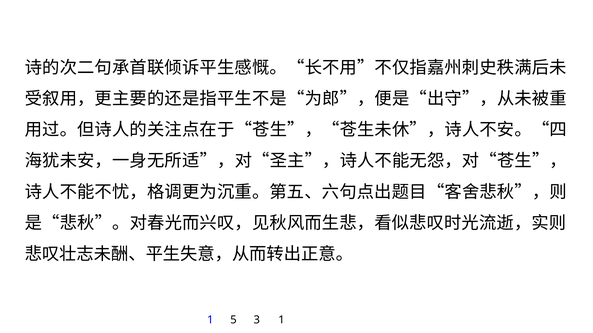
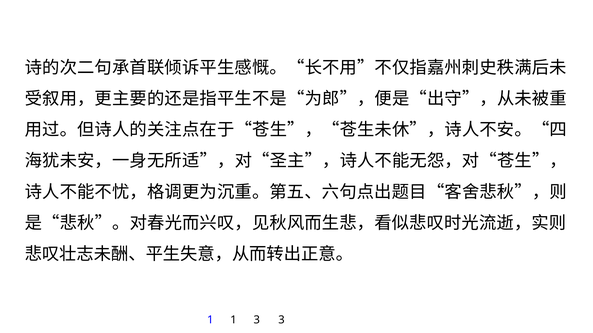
1 5: 5 -> 1 (234, 321)
3 1: 1 -> 3 (281, 321)
